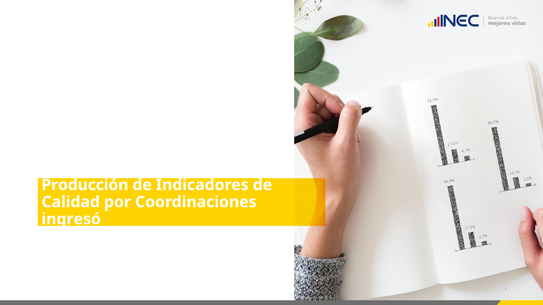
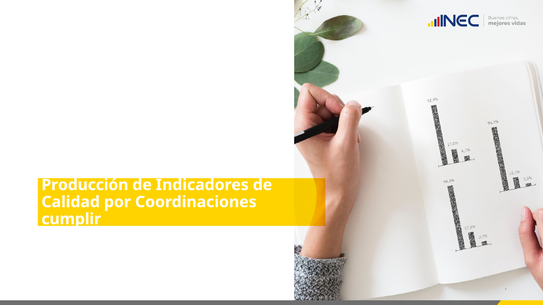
ingresó: ingresó -> cumplir (71, 219)
